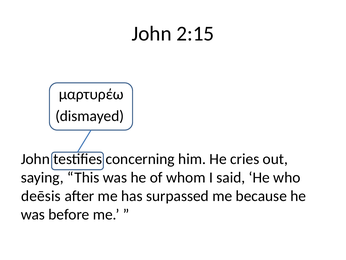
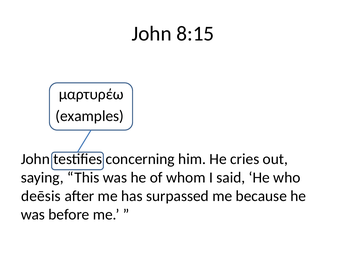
2:15: 2:15 -> 8:15 (195, 33)
dismayed: dismayed -> examples (90, 116)
